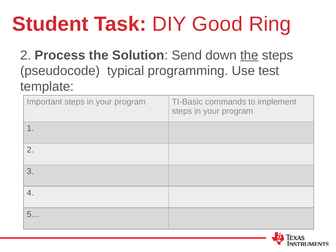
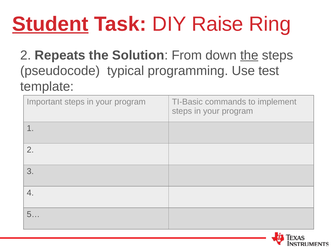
Student underline: none -> present (50, 24)
Good: Good -> Raise (218, 24)
Process: Process -> Repeats (60, 55)
Send: Send -> From (187, 55)
